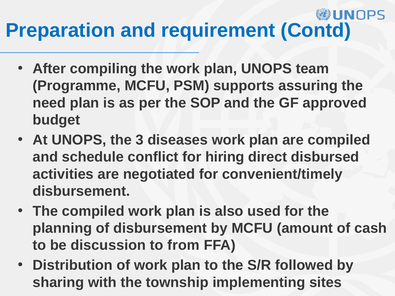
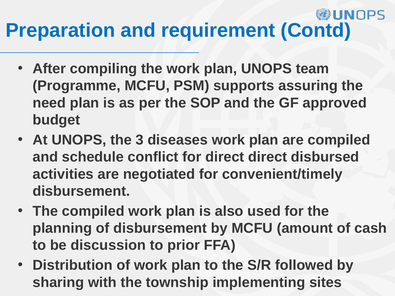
for hiring: hiring -> direct (225, 157)
from: from -> prior (184, 245)
